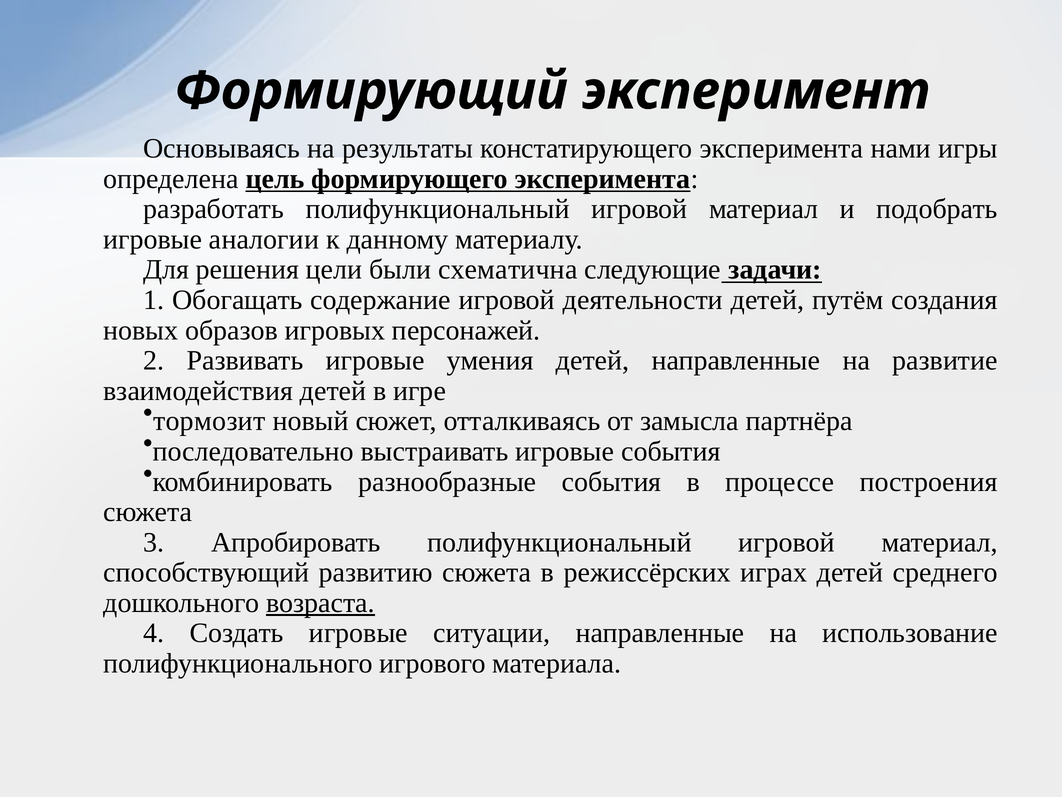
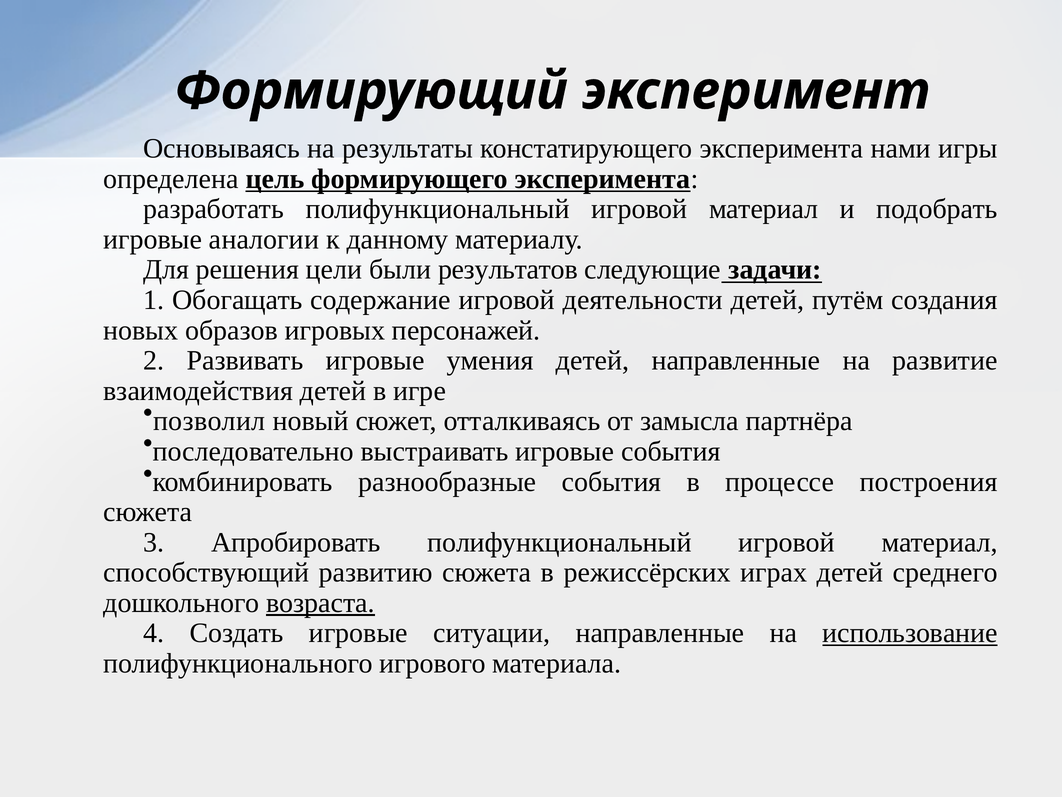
схематична: схематична -> результатов (508, 270)
тормозит: тормозит -> позволил (209, 421)
использование underline: none -> present (910, 633)
